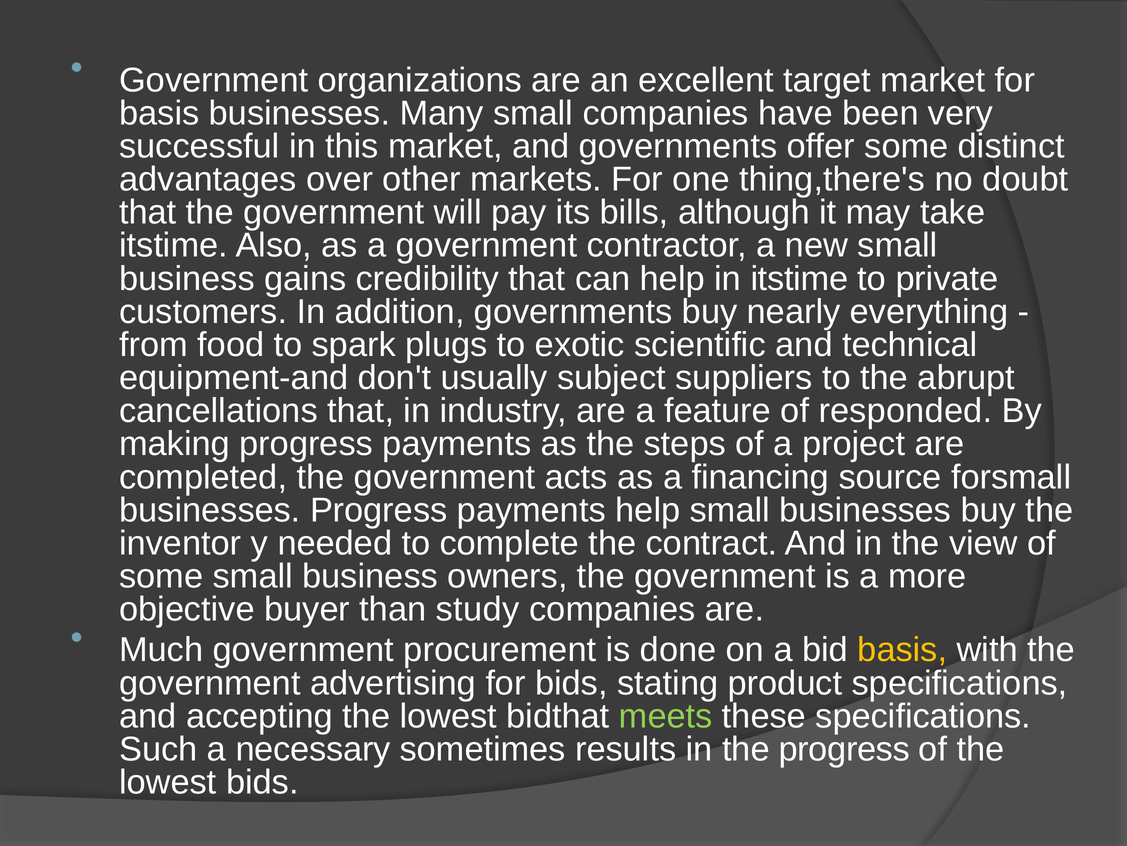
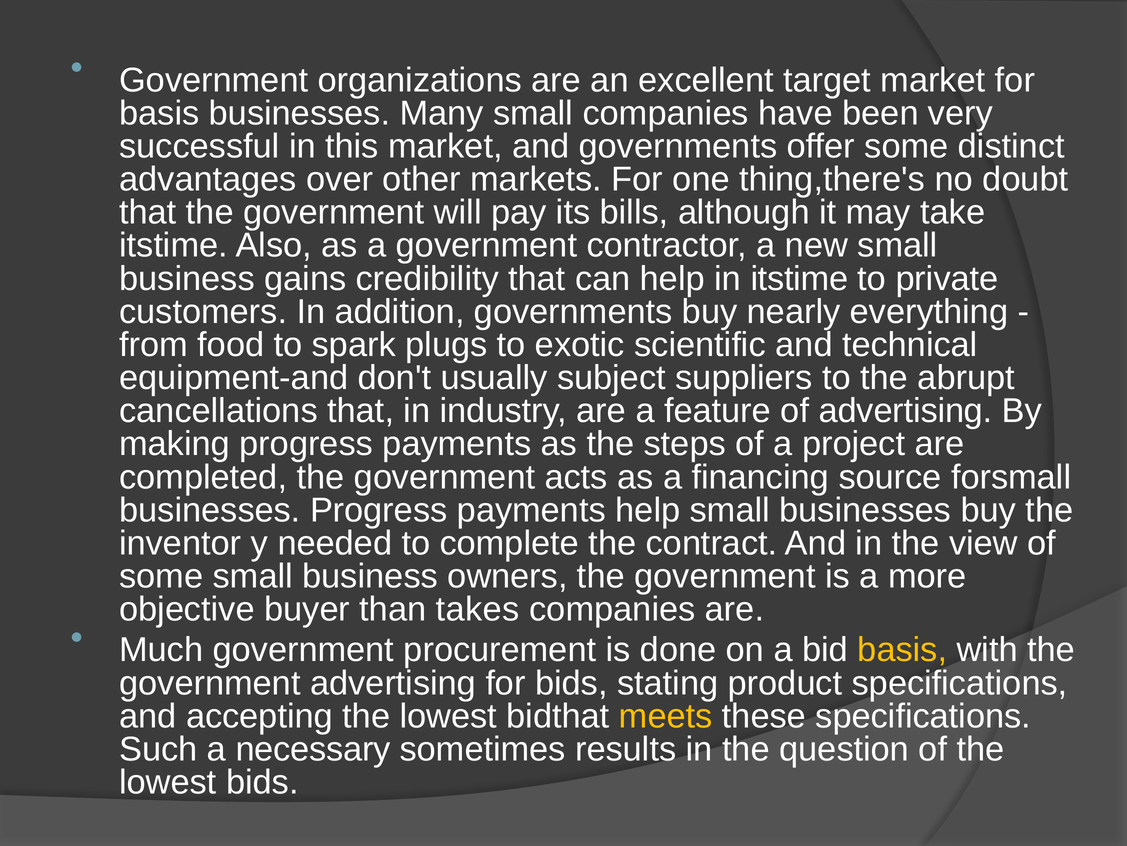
of responded: responded -> advertising (906, 411)
study: study -> takes (478, 609)
meets colour: light green -> yellow (666, 716)
the progress: progress -> question (844, 749)
